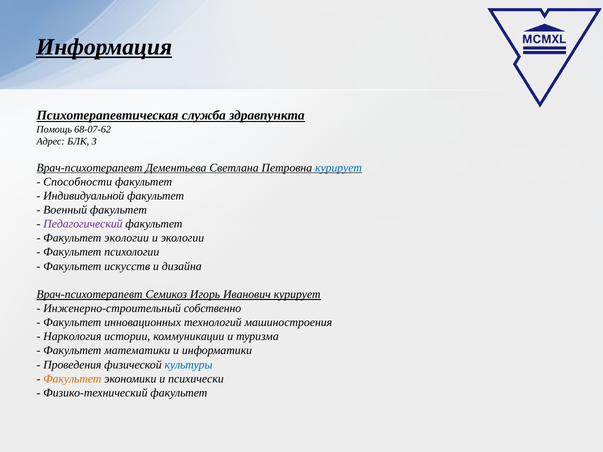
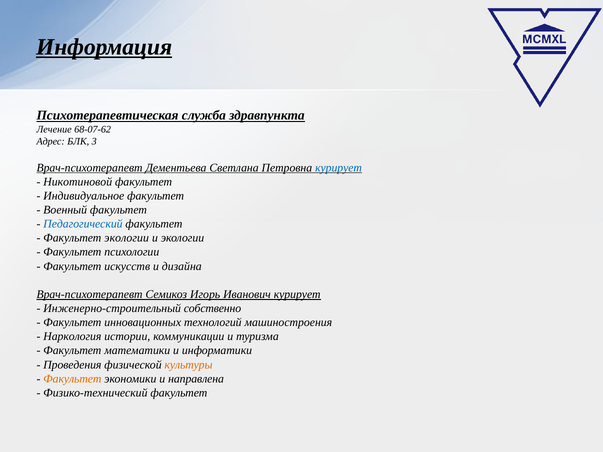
Помощь: Помощь -> Лечение (54, 129)
Способности: Способности -> Никотиновой (78, 182)
Индивидуальной: Индивидуальной -> Индивидуальное (84, 196)
Педагогический colour: purple -> blue (83, 224)
культуры colour: blue -> orange (189, 365)
психически: психически -> направлена (196, 379)
